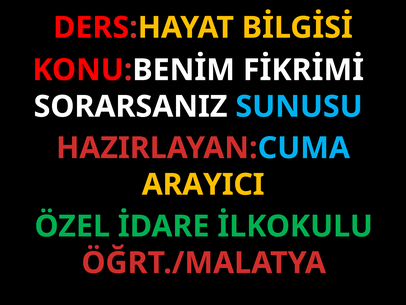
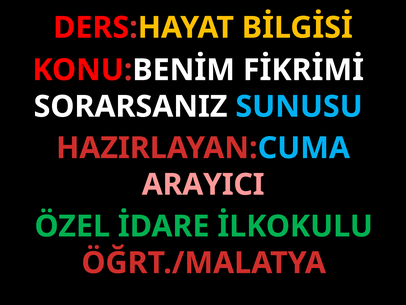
ARAYICI colour: yellow -> pink (203, 184)
